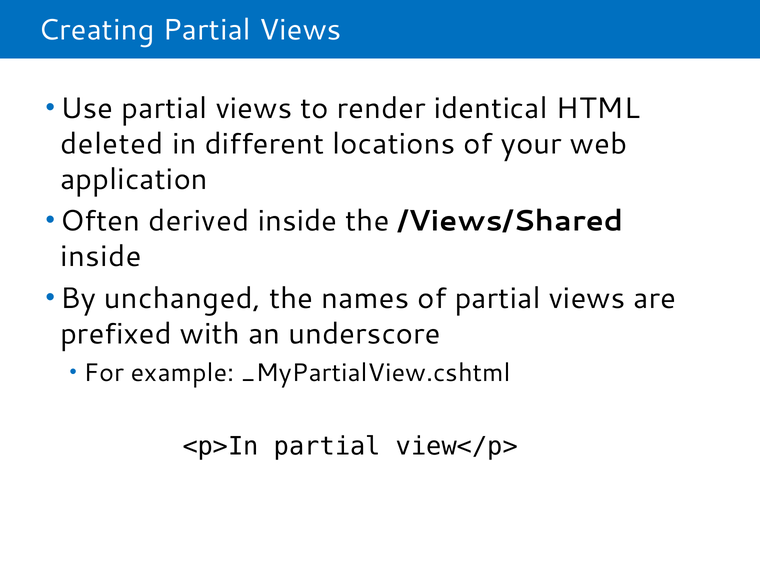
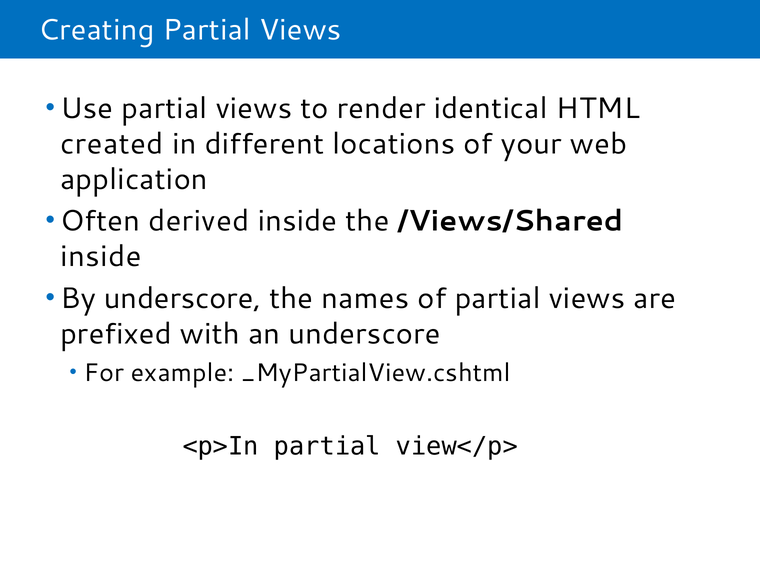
deleted: deleted -> created (112, 144)
By unchanged: unchanged -> underscore (183, 299)
